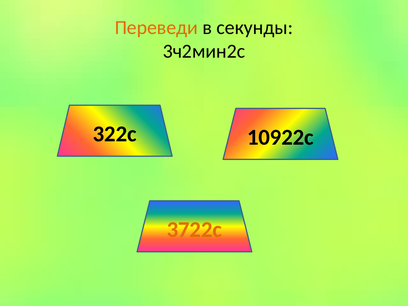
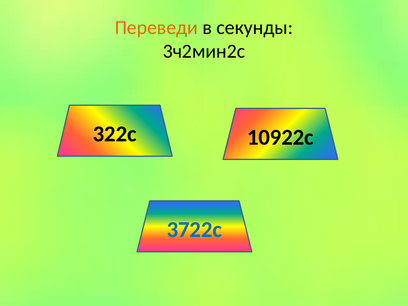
3722с colour: orange -> blue (194, 230)
